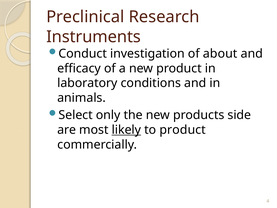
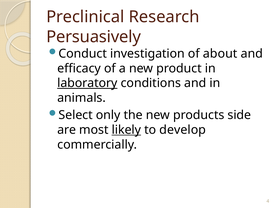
Instruments: Instruments -> Persuasively (94, 37)
laboratory underline: none -> present (87, 83)
to product: product -> develop (183, 130)
